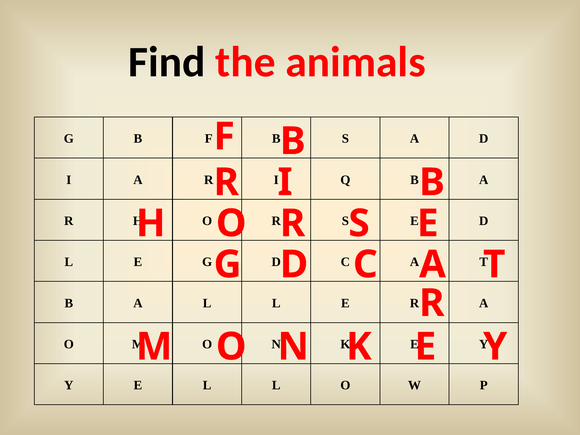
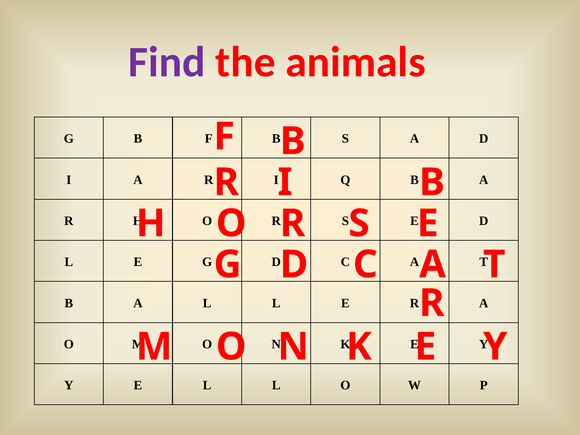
Find colour: black -> purple (167, 62)
